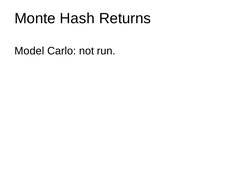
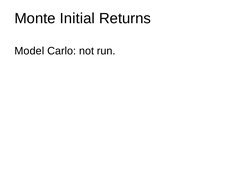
Hash: Hash -> Initial (77, 18)
